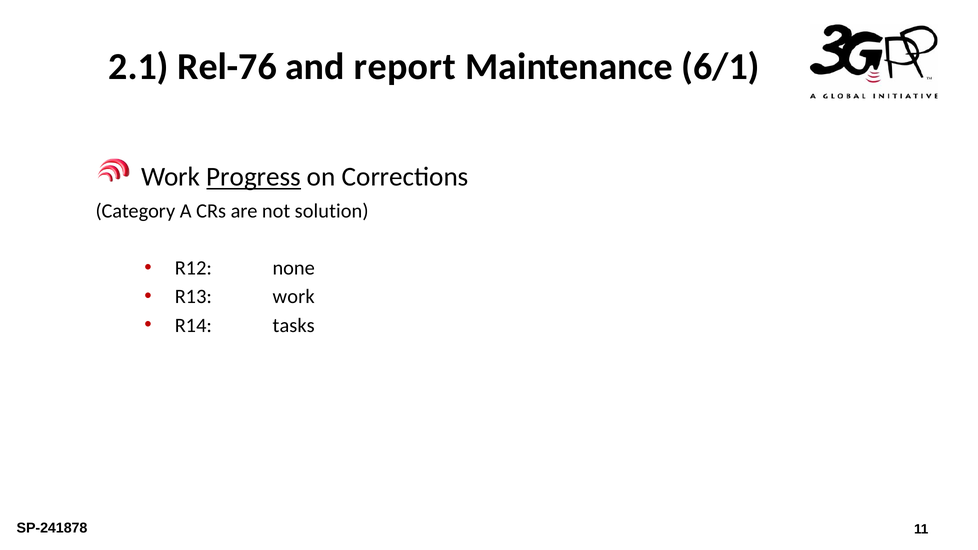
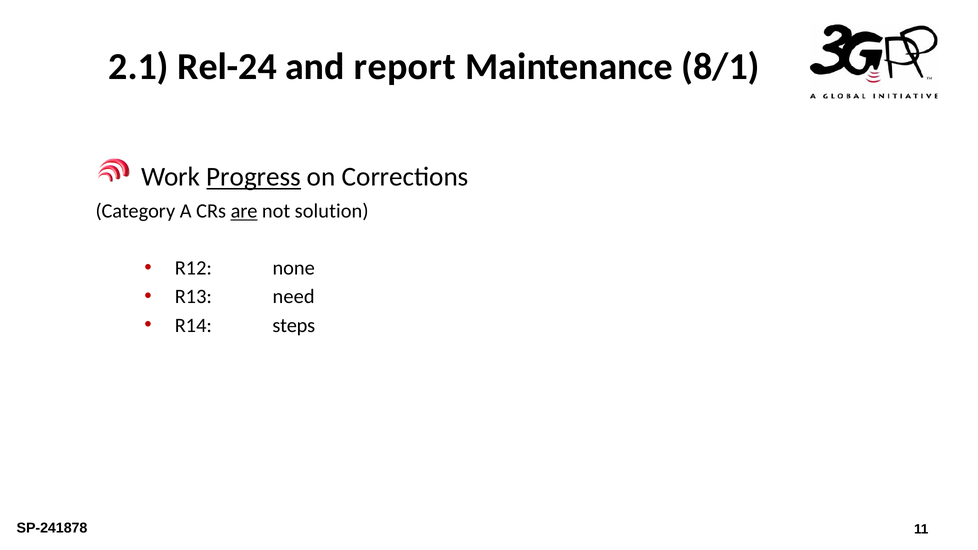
Rel-76: Rel-76 -> Rel-24 (227, 67)
6/1: 6/1 -> 8/1 (721, 67)
are underline: none -> present (244, 211)
R13 work: work -> need (294, 297)
tasks: tasks -> steps (294, 325)
